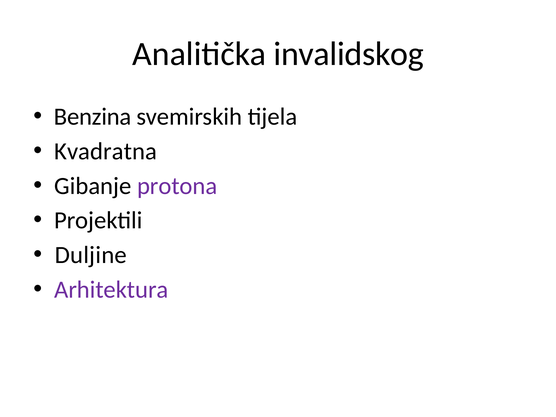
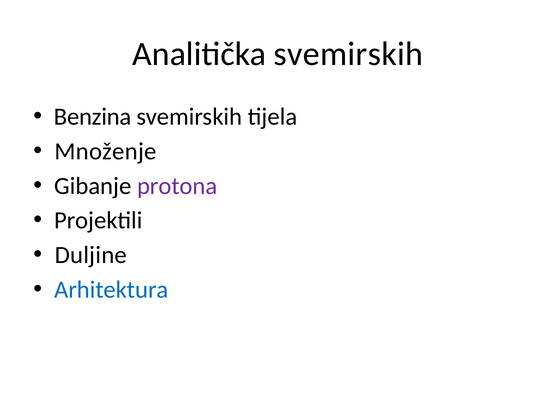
Analitička invalidskog: invalidskog -> svemirskih (348, 54)
Kvadratna: Kvadratna -> Množenje (105, 151)
Arhitektura colour: purple -> blue (111, 290)
